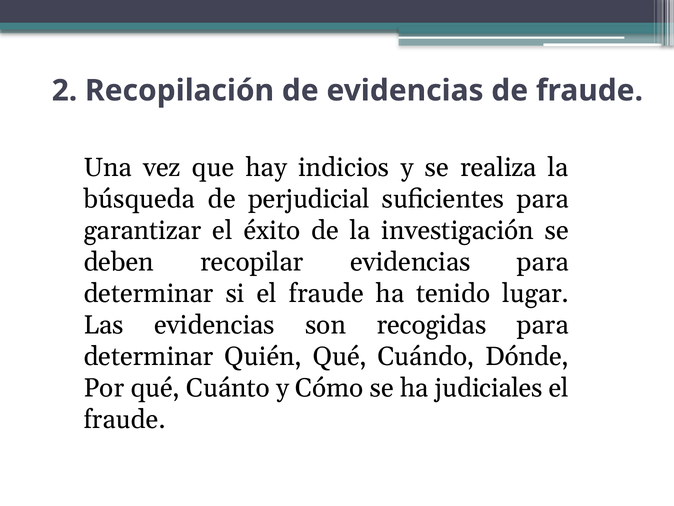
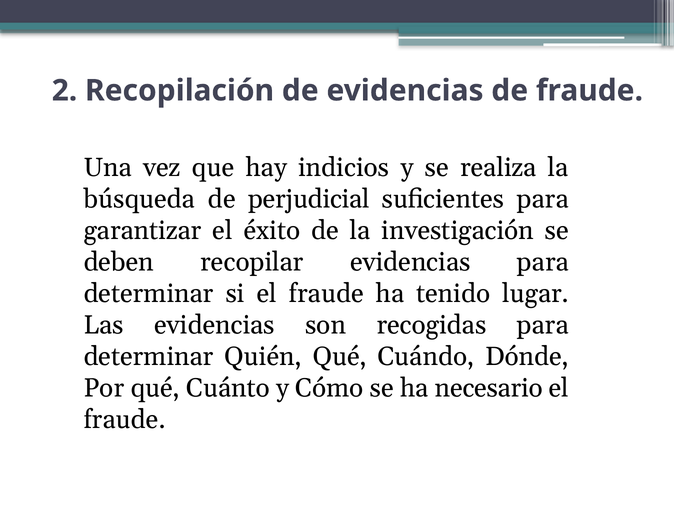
judiciales: judiciales -> necesario (489, 388)
